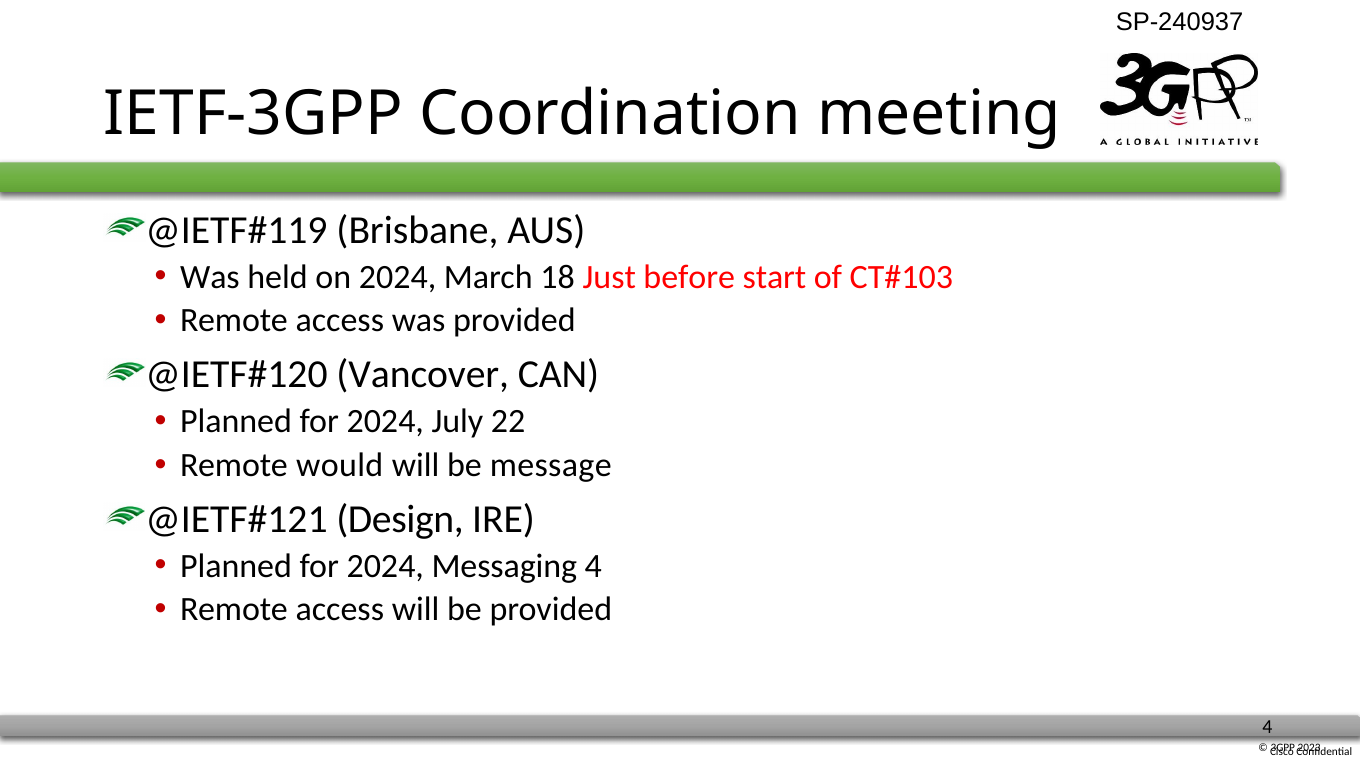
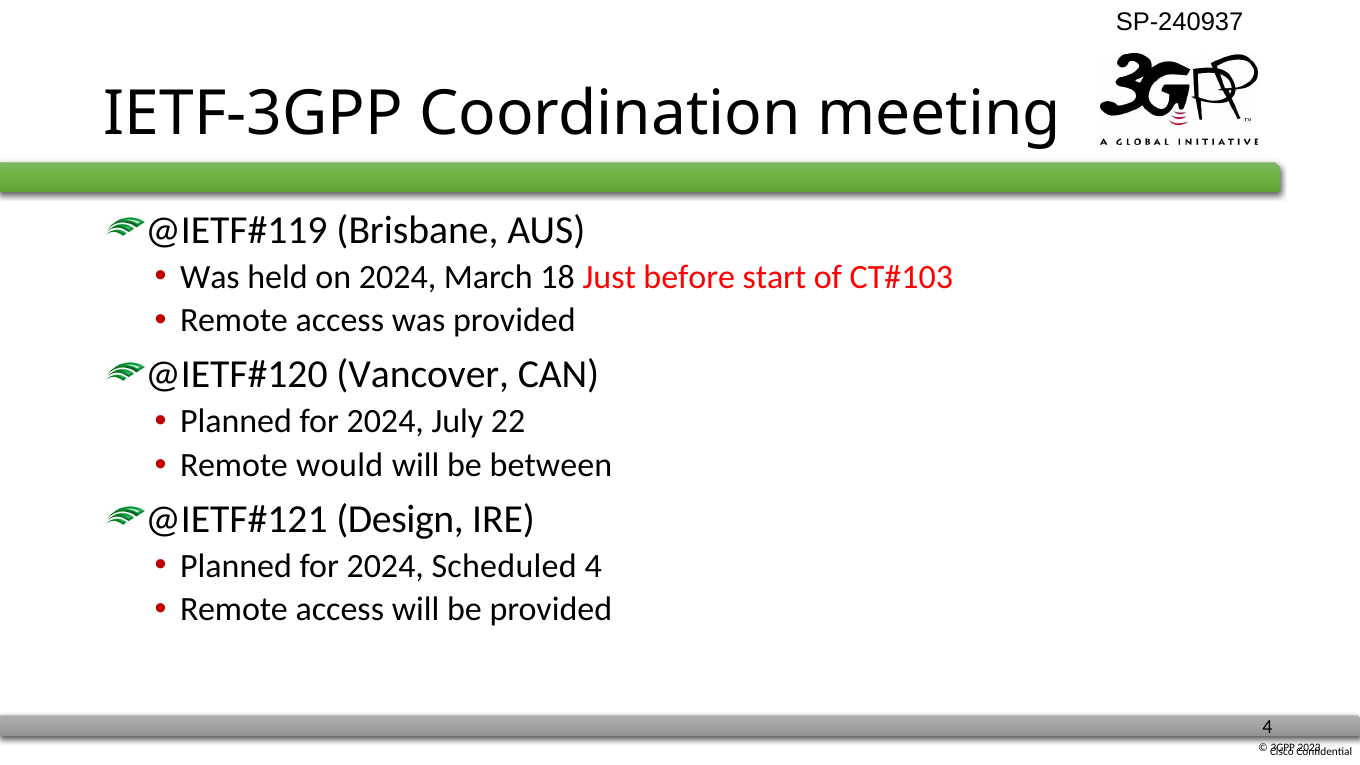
message: message -> between (551, 465)
Messaging: Messaging -> Scheduled (504, 566)
